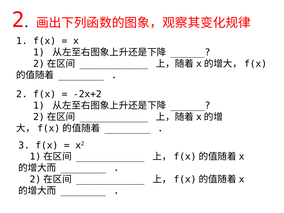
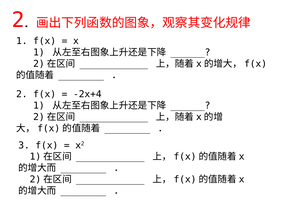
-2x+2: -2x+2 -> -2x+4 (87, 94)
